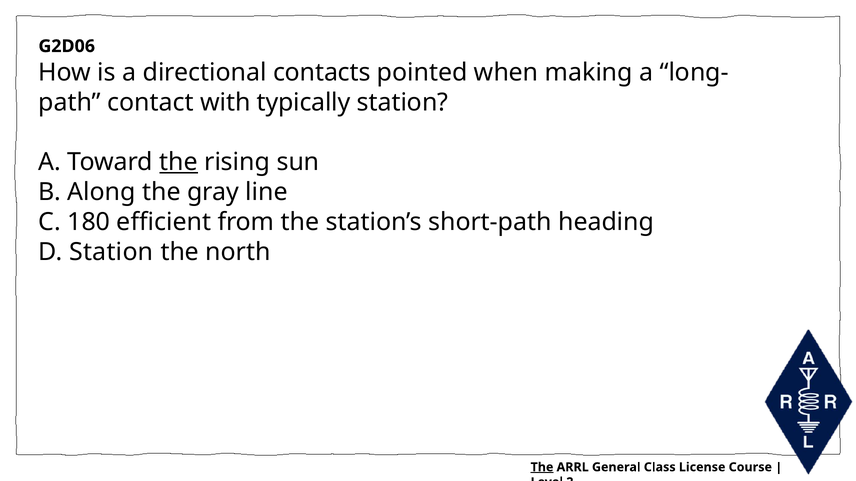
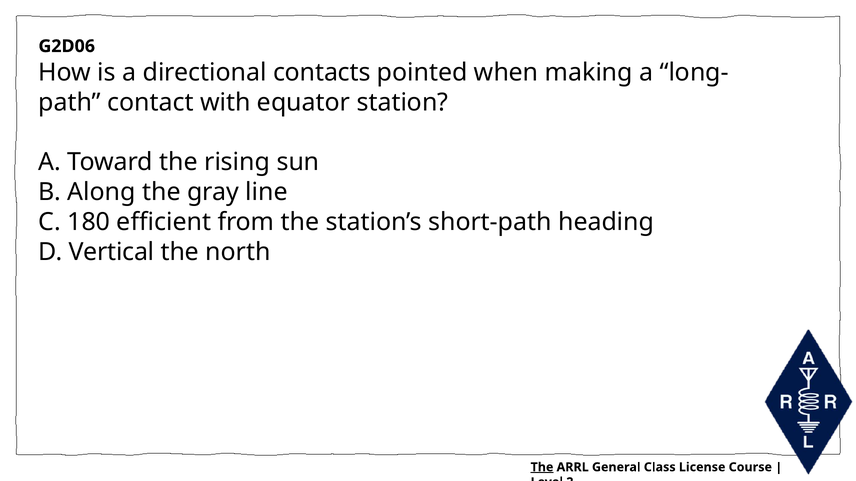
typically: typically -> equator (304, 102)
the underline: present -> none (179, 162)
D Station: Station -> Vertical (112, 252)
